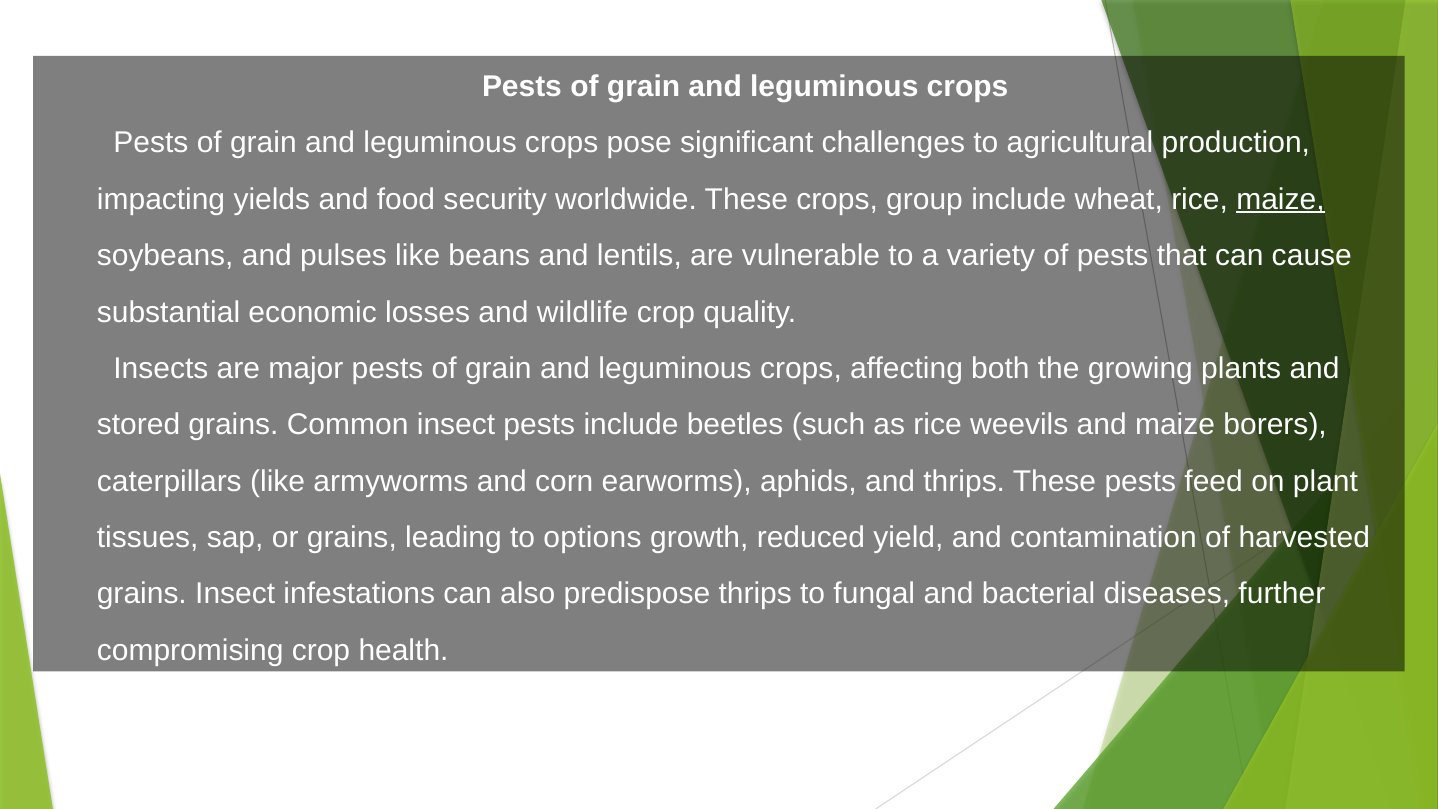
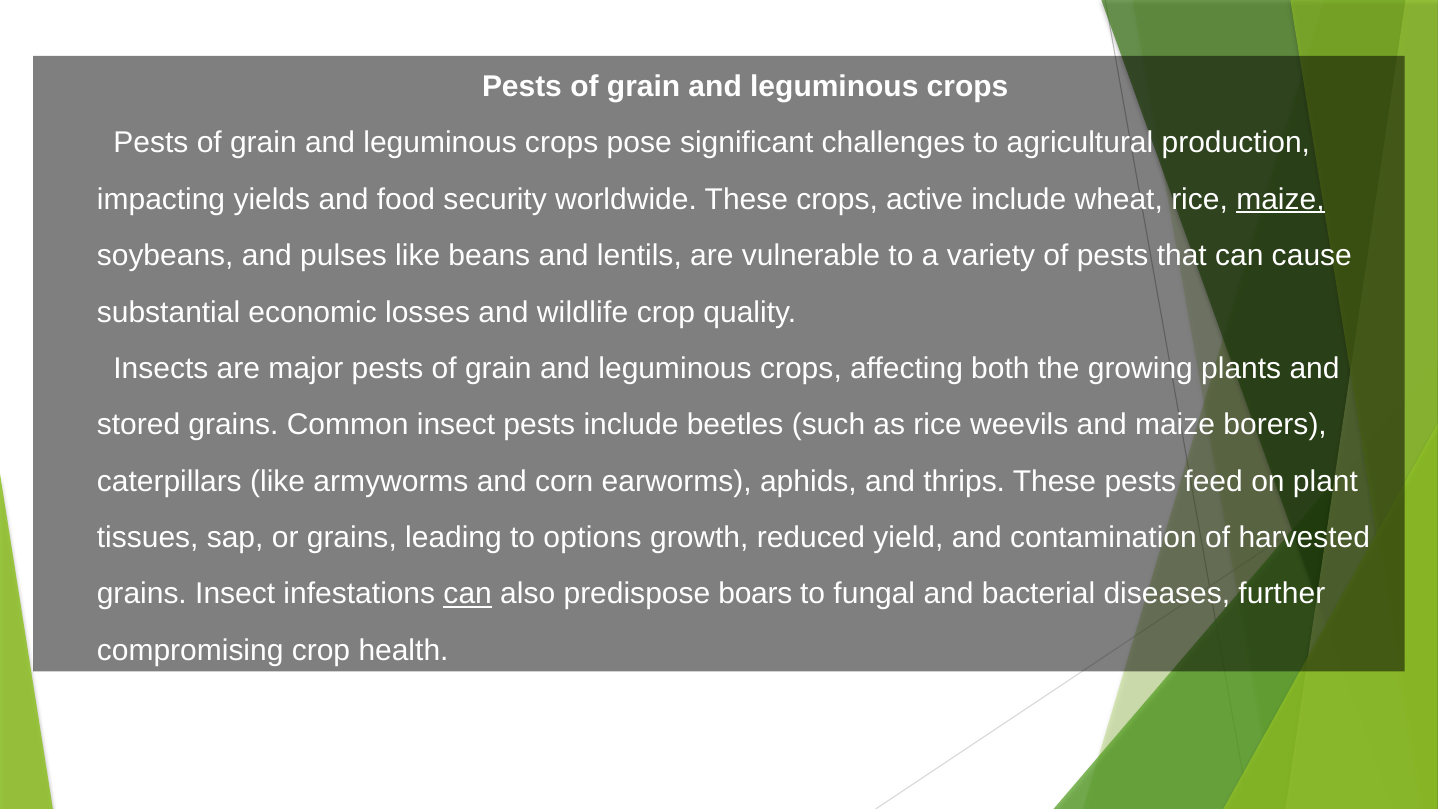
group: group -> active (925, 199)
can underline: none -> present (468, 594)
predispose thrips: thrips -> boars (755, 594)
